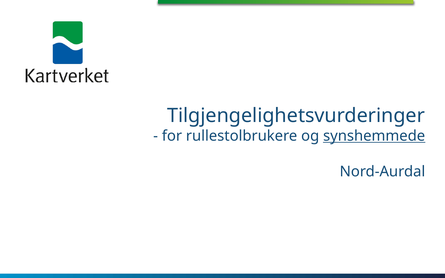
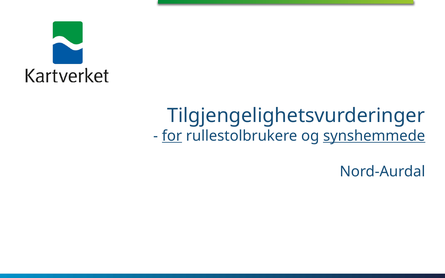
for underline: none -> present (172, 136)
